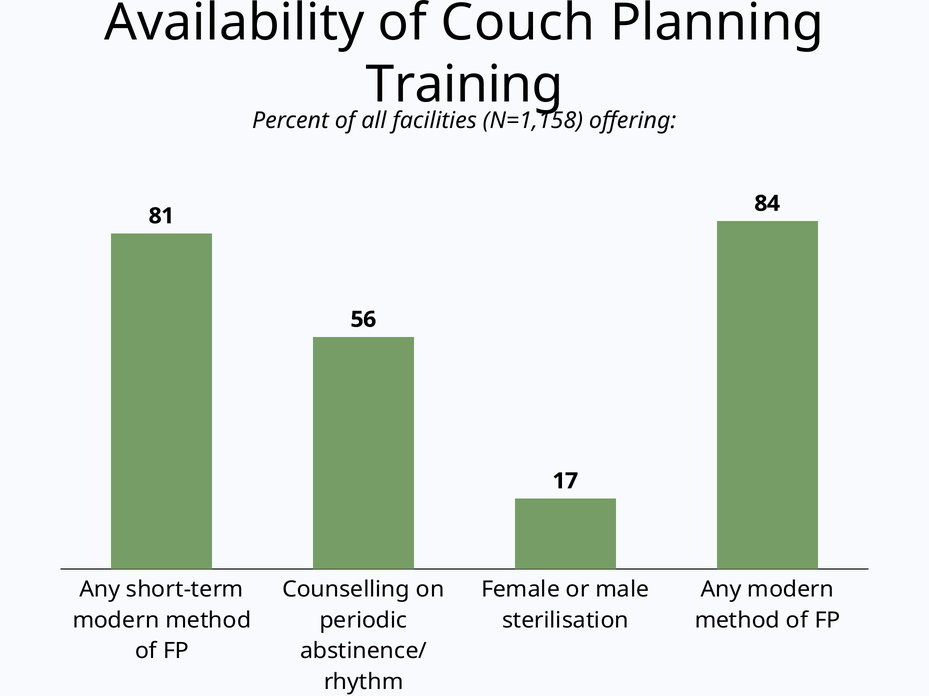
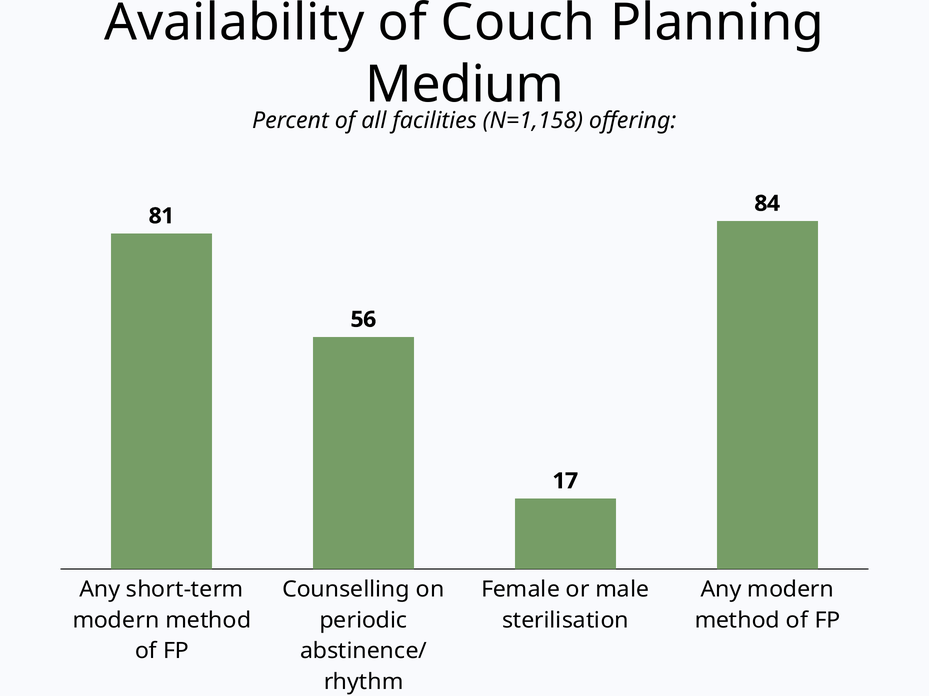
Training: Training -> Medium (465, 85)
